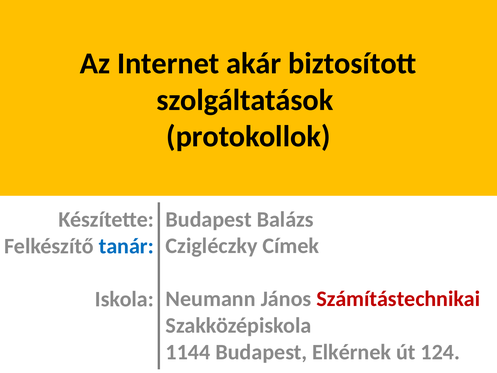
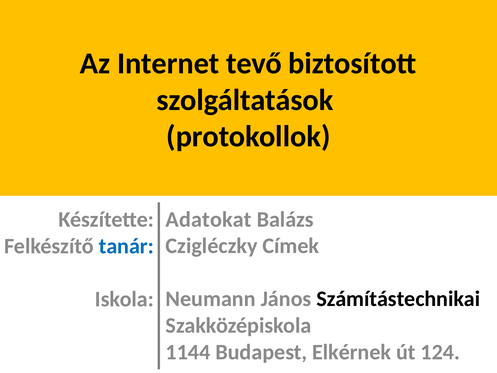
akár: akár -> tevő (254, 64)
Budapest: Budapest -> Adatokat (209, 219)
Számítástechnikai colour: red -> black (398, 299)
